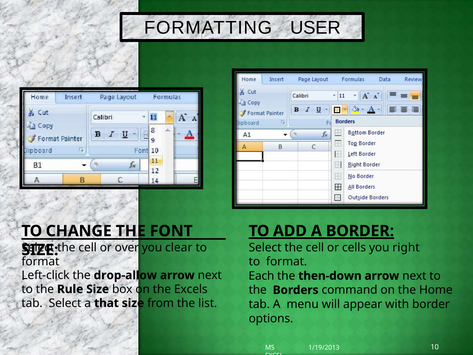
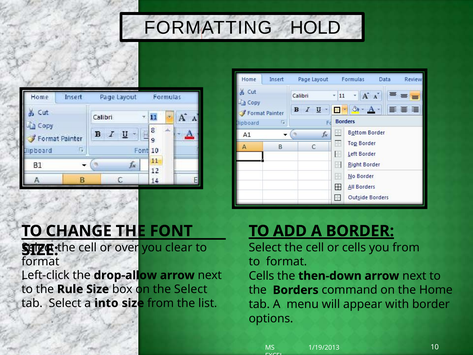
USER: USER -> HOLD (315, 28)
you right: right -> from (406, 247)
Each: Each -> Cells (261, 276)
the Excels: Excels -> Select (191, 289)
that: that -> into (106, 303)
